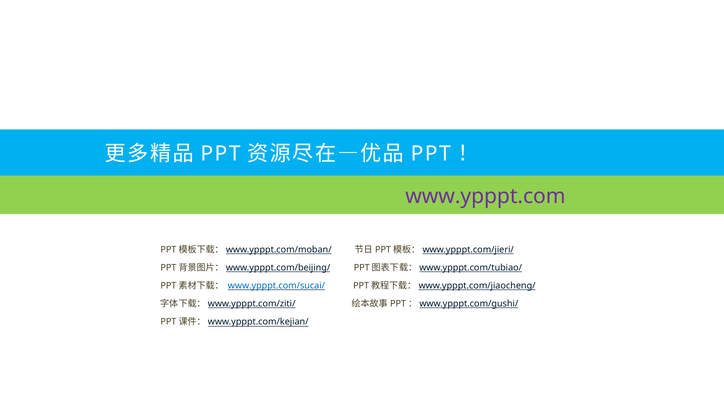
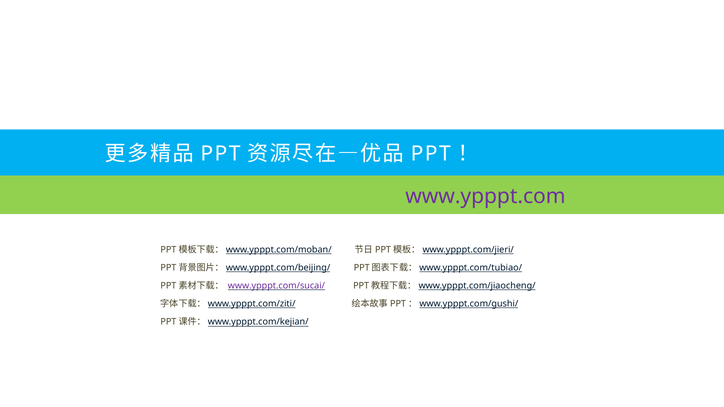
www.ypppt.com/sucai/ colour: blue -> purple (276, 286)
